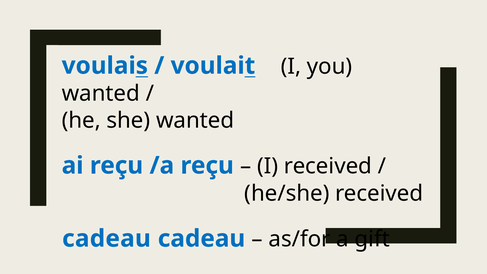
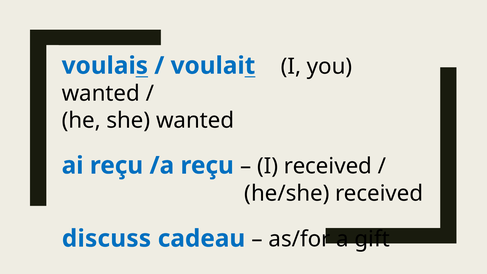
cadeau: cadeau -> discuss (106, 239)
